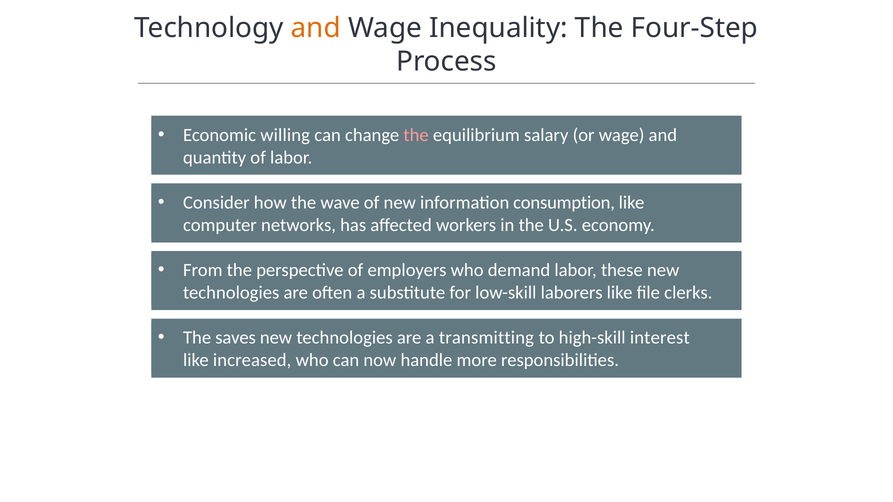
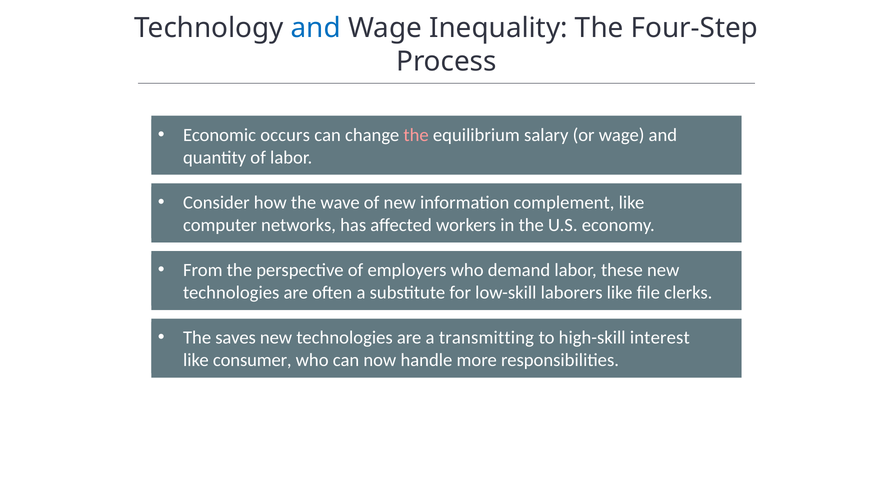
and colour: orange -> blue (316, 28)
willing: willing -> occurs (285, 135)
consumption: consumption -> complement (564, 203)
increased: increased -> consumer (252, 360)
